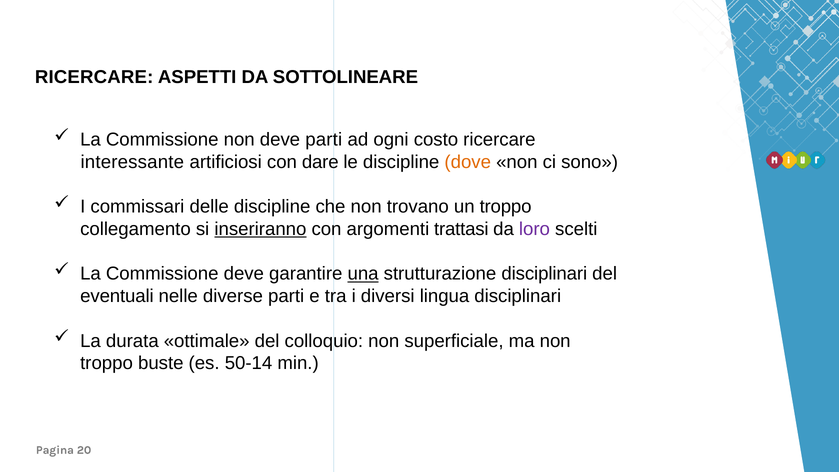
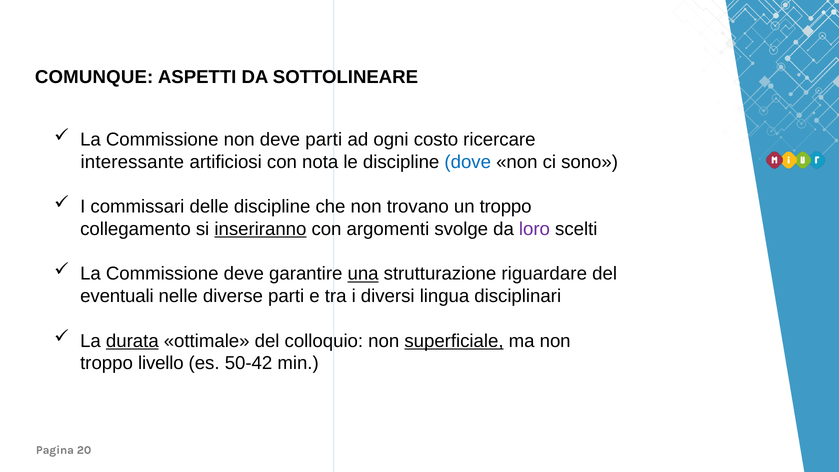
RICERCARE: RICERCARE -> COMUNQUE (94, 77)
dare: dare -> nota (320, 162)
dove colour: orange -> blue (468, 162)
trattasi: trattasi -> svolge (461, 229)
strutturazione disciplinari: disciplinari -> riguardare (544, 274)
durata underline: none -> present (132, 341)
superficiale underline: none -> present (454, 341)
buste: buste -> livello (161, 363)
50-14: 50-14 -> 50-42 (249, 363)
